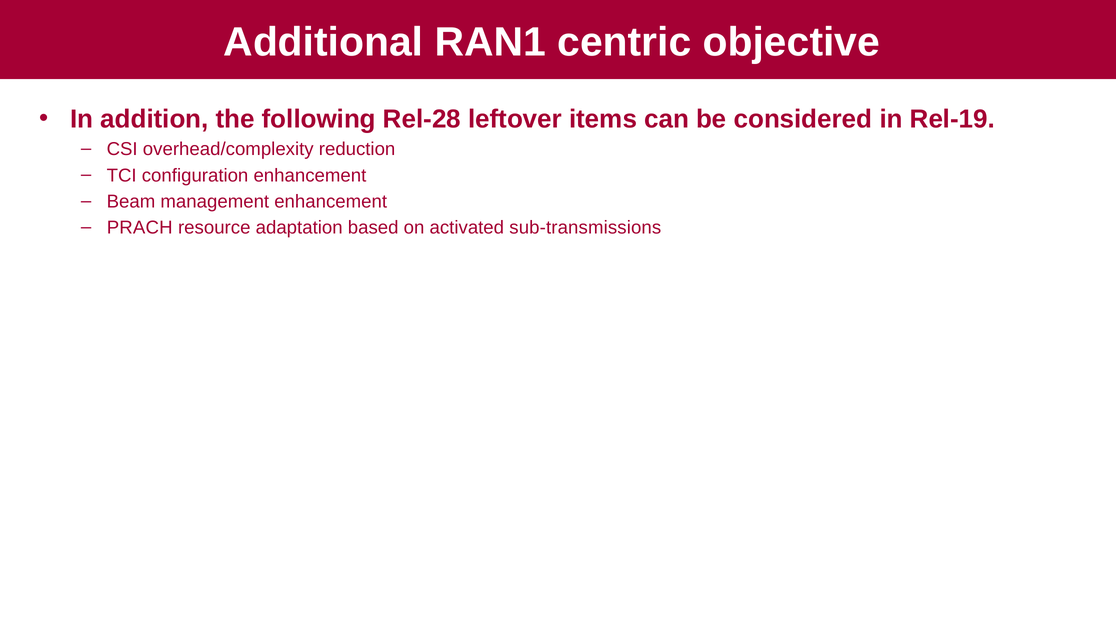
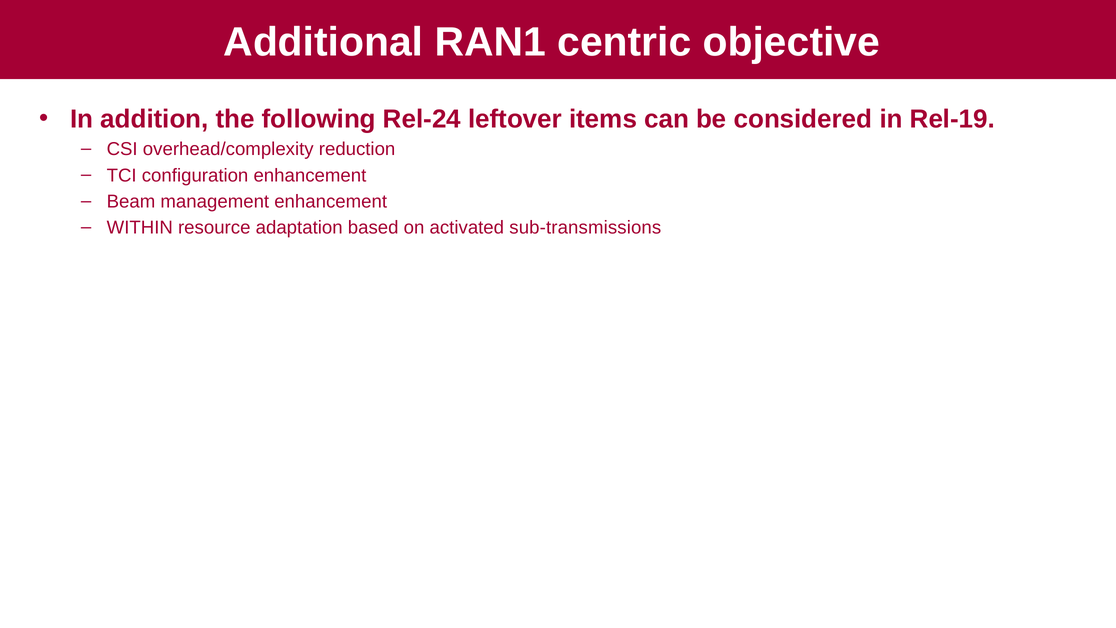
Rel-28: Rel-28 -> Rel-24 (422, 119)
PRACH: PRACH -> WITHIN (140, 227)
